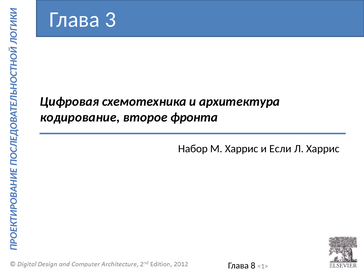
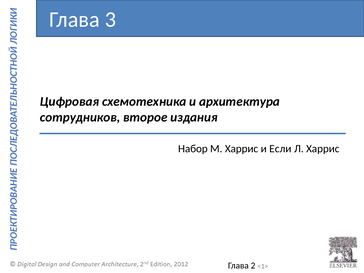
кодирование: кодирование -> сотрудников (80, 117)
фронта: фронта -> издания (194, 117)
8: 8 -> 2 (253, 266)
